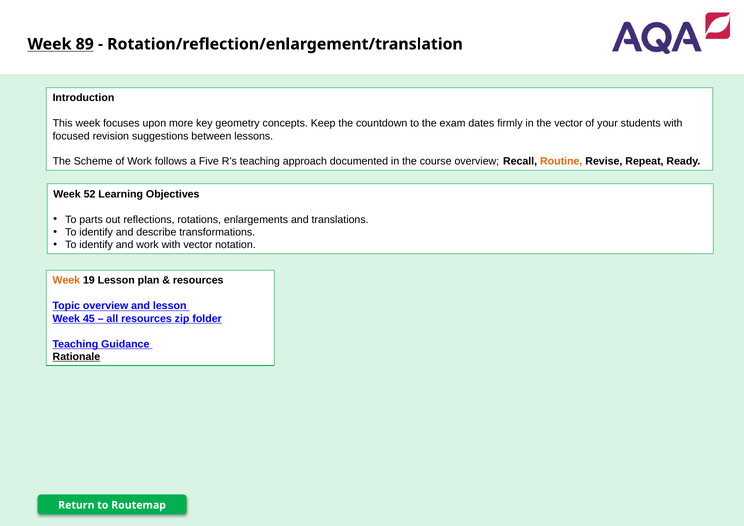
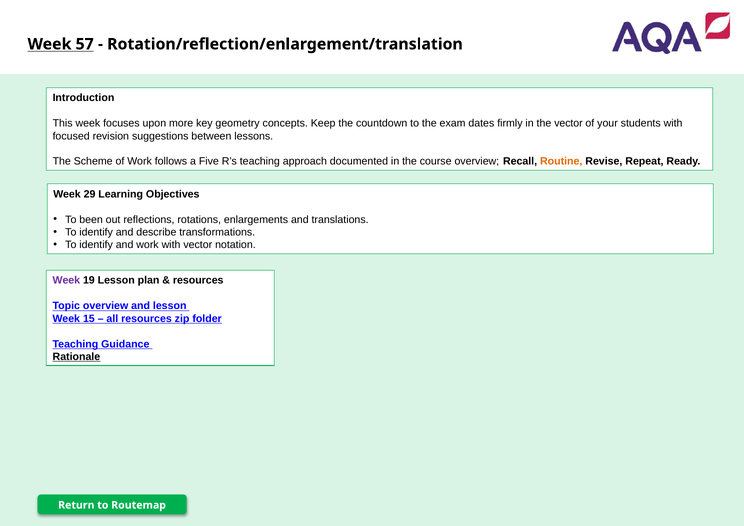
89: 89 -> 57 (85, 44)
52: 52 -> 29 (90, 194)
parts: parts -> been (91, 220)
Week colour: orange -> purple (66, 280)
45: 45 -> 15 (89, 319)
